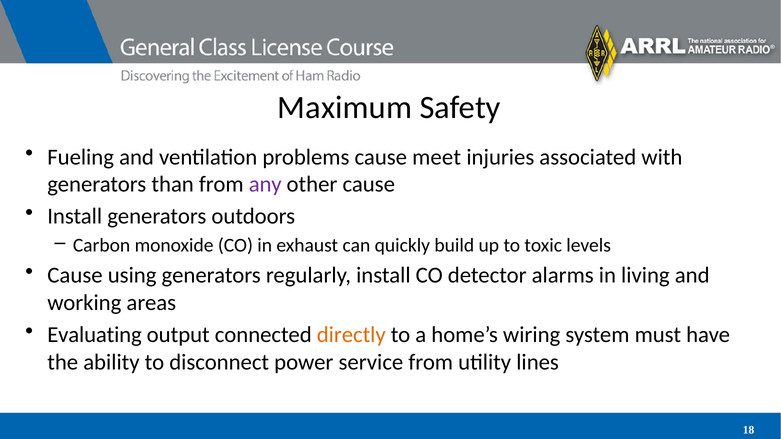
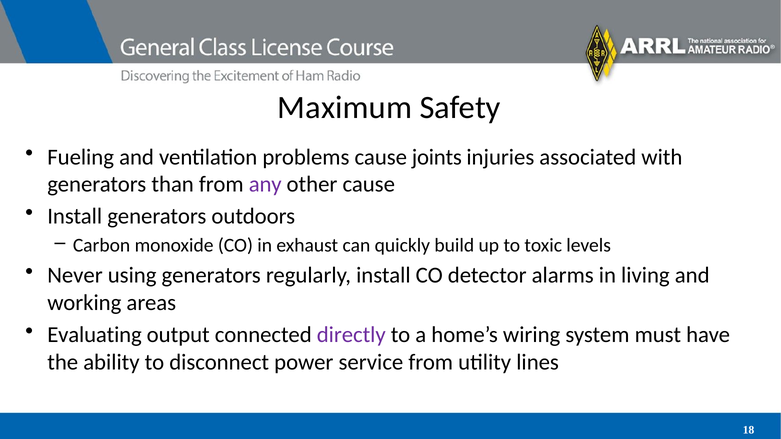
meet: meet -> joints (437, 157)
Cause: Cause -> Never (75, 276)
directly colour: orange -> purple (351, 335)
